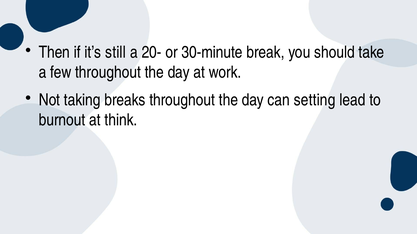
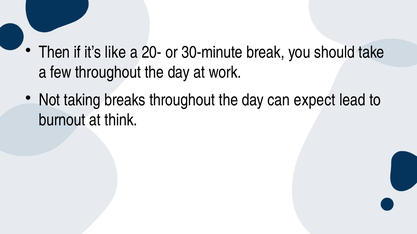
still: still -> like (116, 52)
setting: setting -> expect (315, 100)
